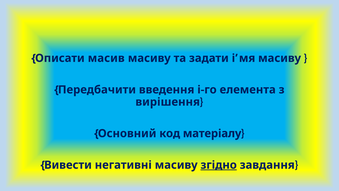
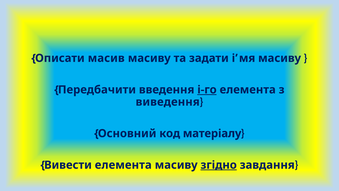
і-го underline: none -> present (207, 90)
вирішення: вирішення -> виведення (168, 102)
Вивести негативні: негативні -> елемента (123, 165)
